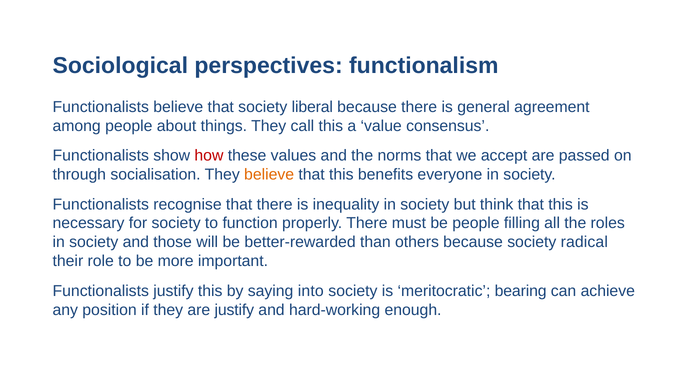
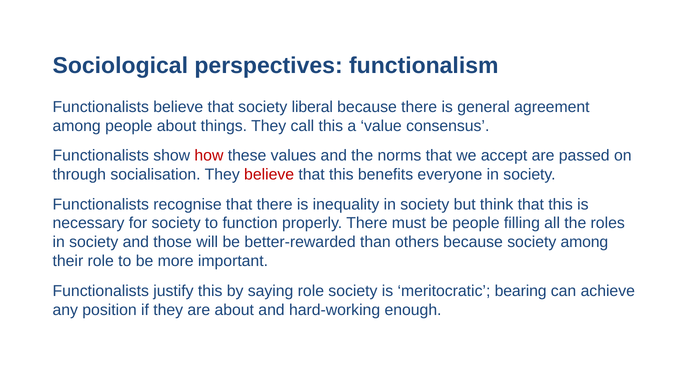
believe colour: orange -> red (269, 175)
society radical: radical -> among (584, 242)
saying into: into -> role (311, 291)
are justify: justify -> about (234, 310)
